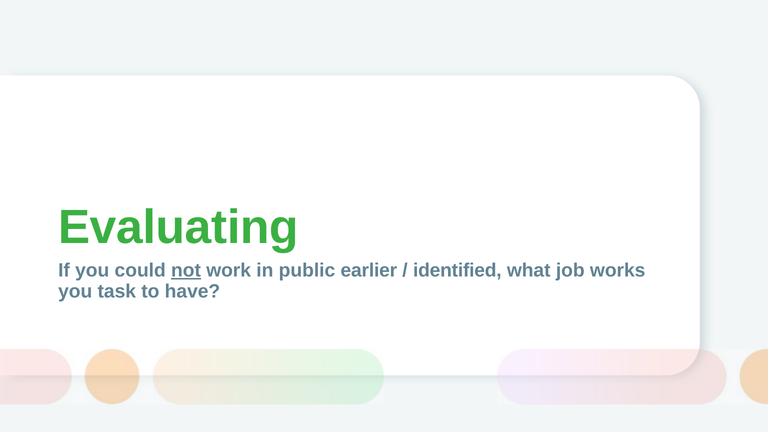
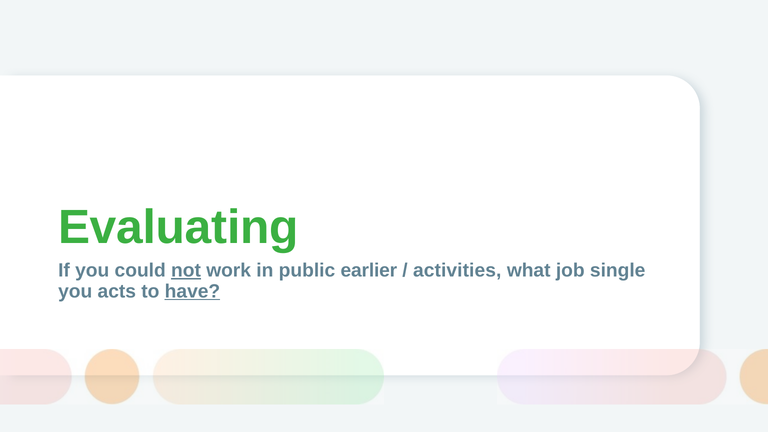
identified: identified -> activities (457, 270)
works: works -> single (618, 270)
task: task -> acts (117, 291)
have underline: none -> present (192, 291)
